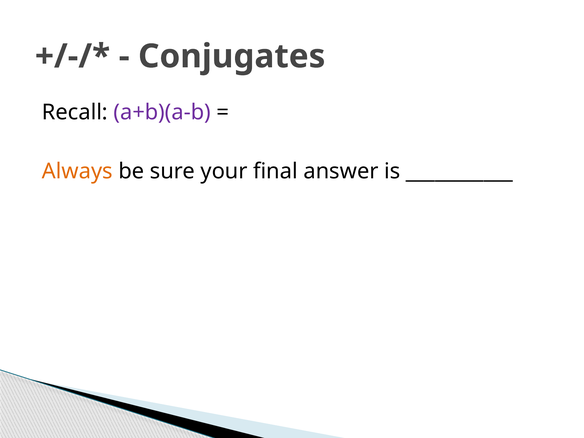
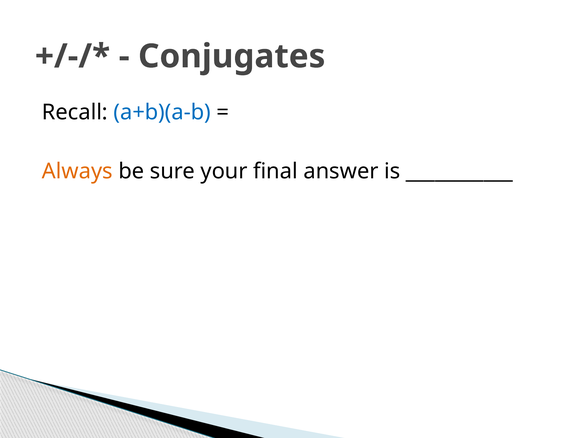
a+b)(a-b colour: purple -> blue (162, 112)
